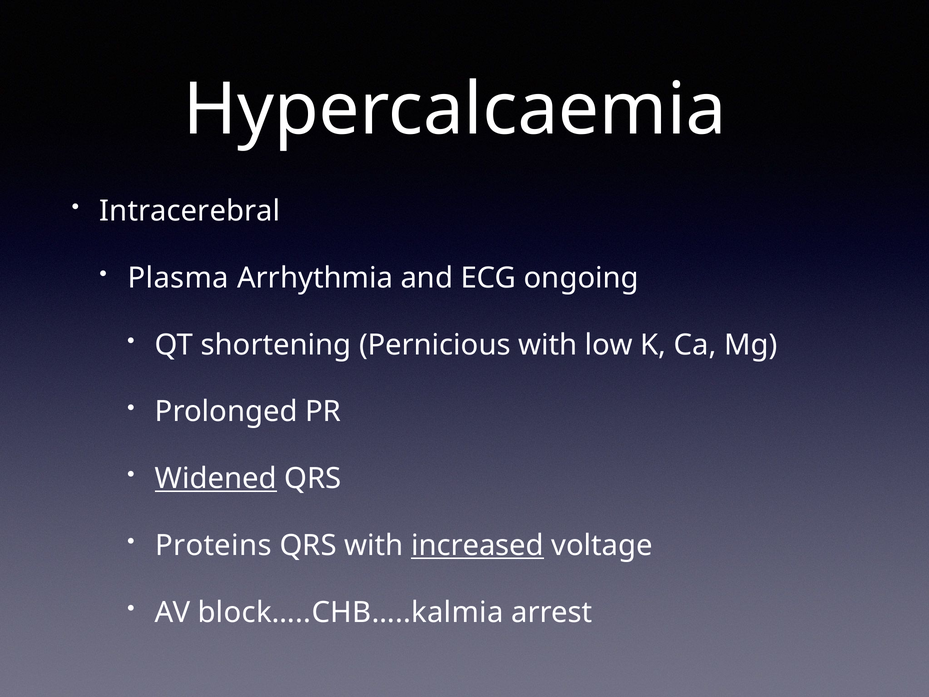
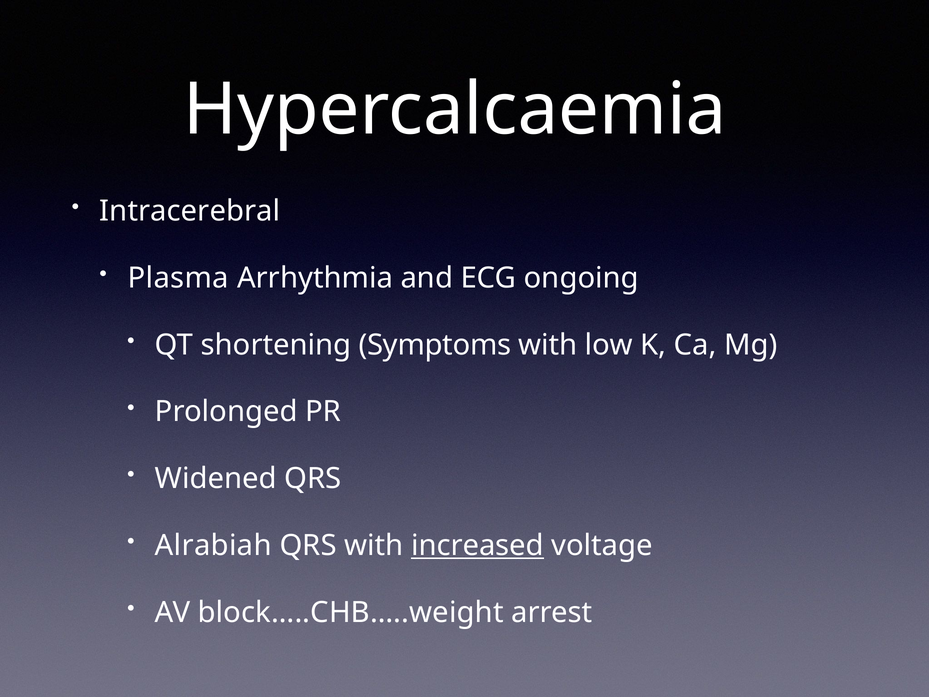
Pernicious: Pernicious -> Symptoms (435, 345)
Widened underline: present -> none (216, 479)
Proteins: Proteins -> Alrabiah (213, 545)
block…..CHB…..kalmia: block…..CHB…..kalmia -> block…..CHB…..weight (351, 612)
